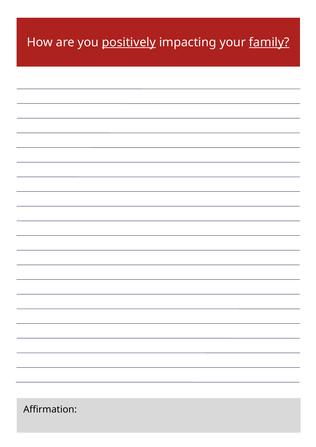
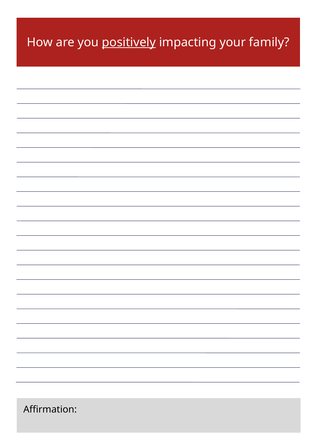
family underline: present -> none (269, 42)
